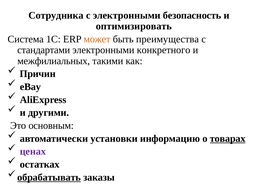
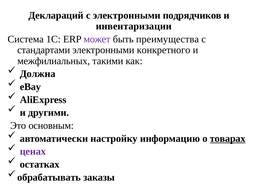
Сотрудника: Сотрудника -> Деклараций (56, 15)
безопасность: безопасность -> подрядчиков (192, 15)
оптимизировать: оптимизировать -> инвентаризации (134, 26)
может colour: orange -> purple (97, 39)
Причин: Причин -> Должна (38, 74)
установки: установки -> настройку (114, 138)
обрабатывать underline: present -> none (49, 177)
